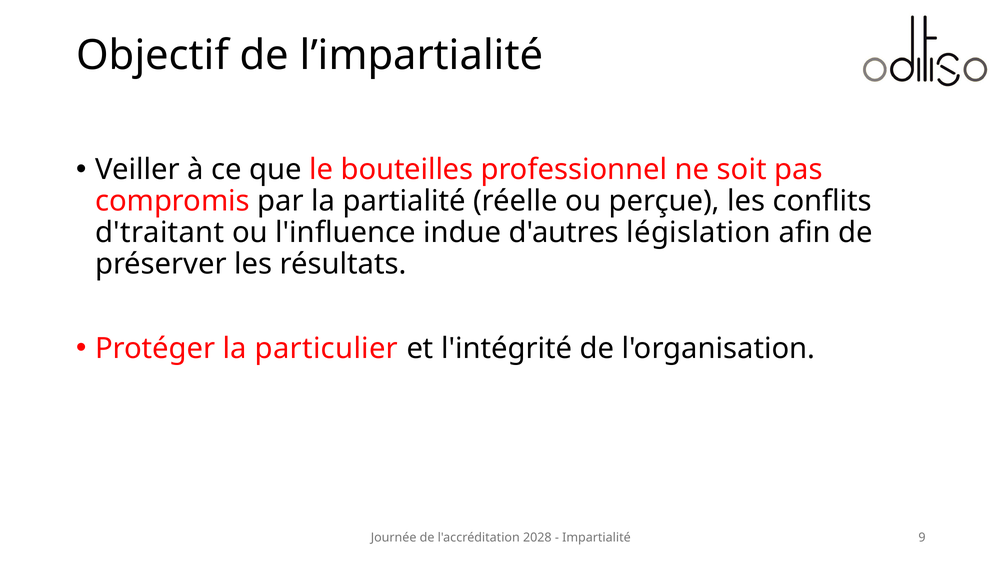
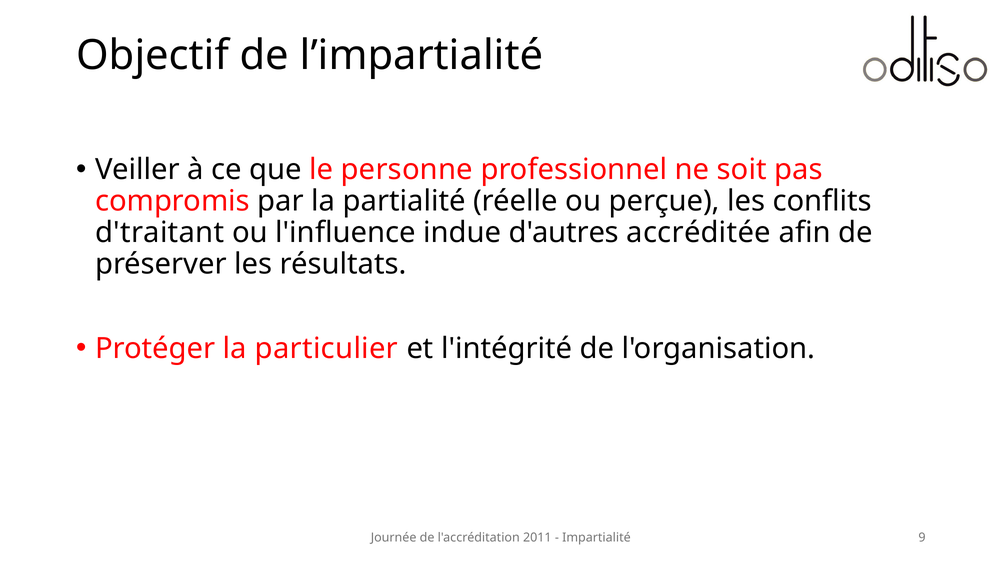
bouteilles: bouteilles -> personne (407, 169)
législation: législation -> accréditée (699, 233)
2028: 2028 -> 2011 (537, 537)
